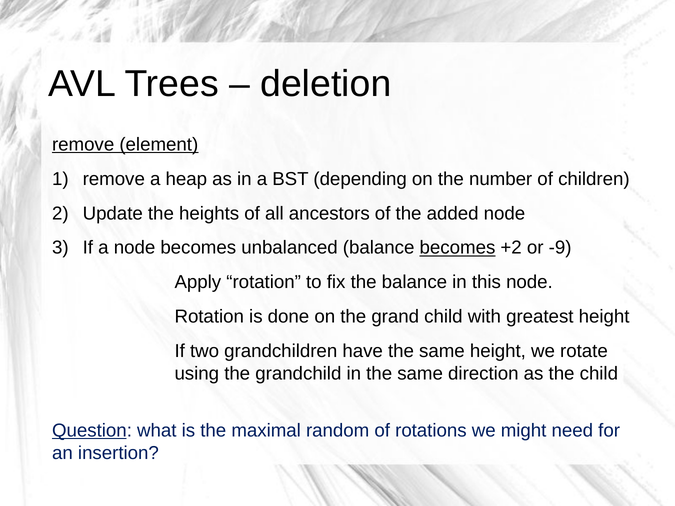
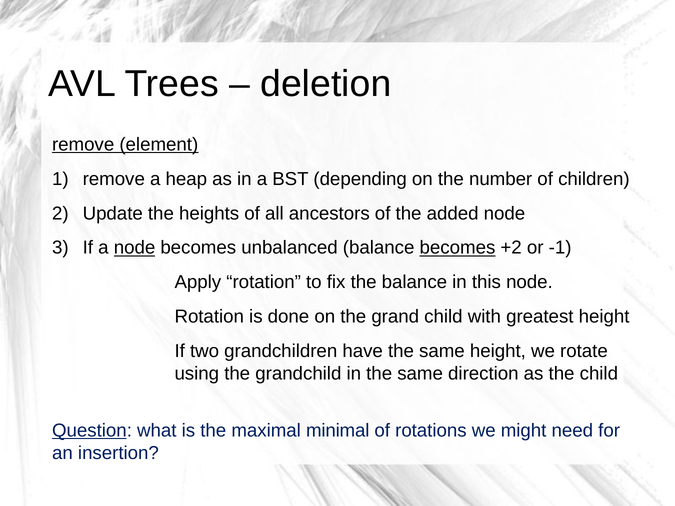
node underline: none -> present (135, 248)
-9: -9 -> -1 (560, 248)
random: random -> minimal (338, 431)
